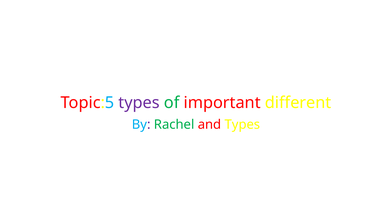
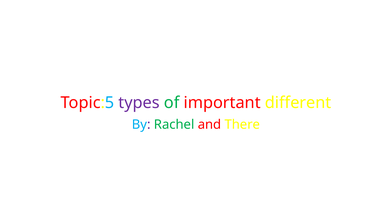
and Types: Types -> There (242, 124)
